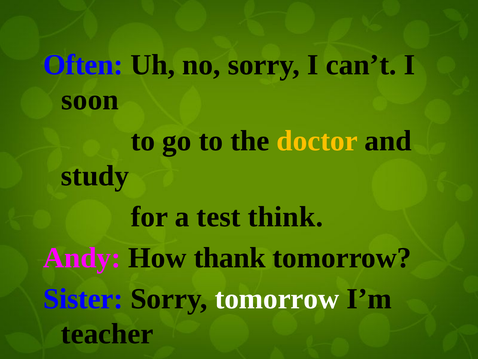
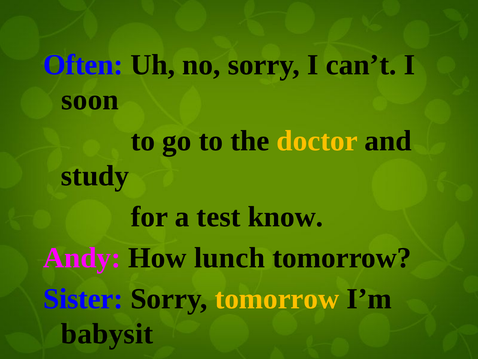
think: think -> know (285, 217)
thank: thank -> lunch (229, 257)
tomorrow colour: white -> yellow (277, 298)
teacher: teacher -> babysit (107, 333)
